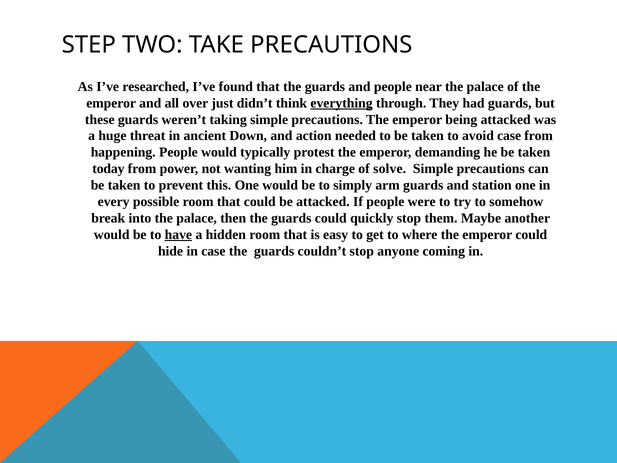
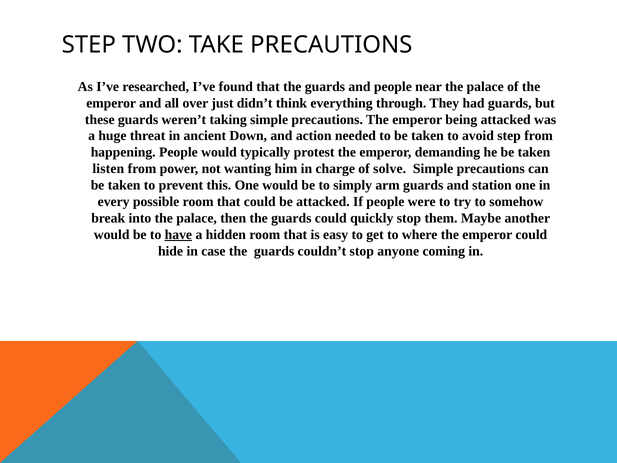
everything underline: present -> none (342, 103)
avoid case: case -> step (509, 136)
today: today -> listen (108, 169)
